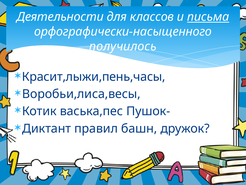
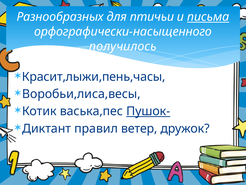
Деятельности: Деятельности -> Разнообразных (60, 17)
классов: классов -> птичьи (152, 17)
Пушок- underline: none -> present (148, 111)
башн: башн -> ветер (139, 128)
